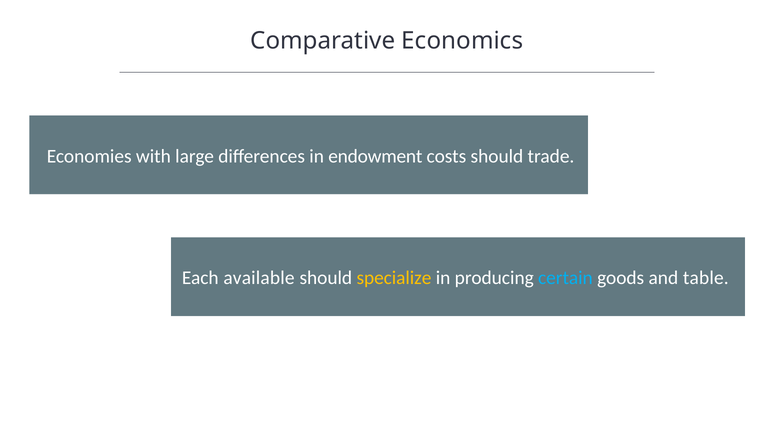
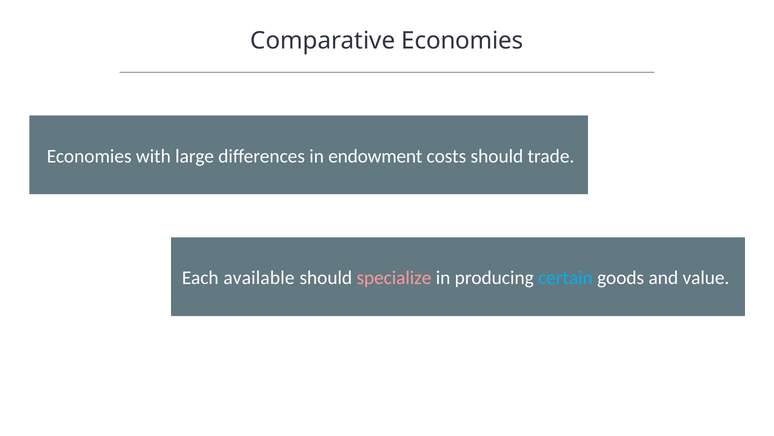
Comparative Economics: Economics -> Economies (462, 41)
specialize colour: yellow -> pink (394, 278)
table: table -> value (706, 278)
